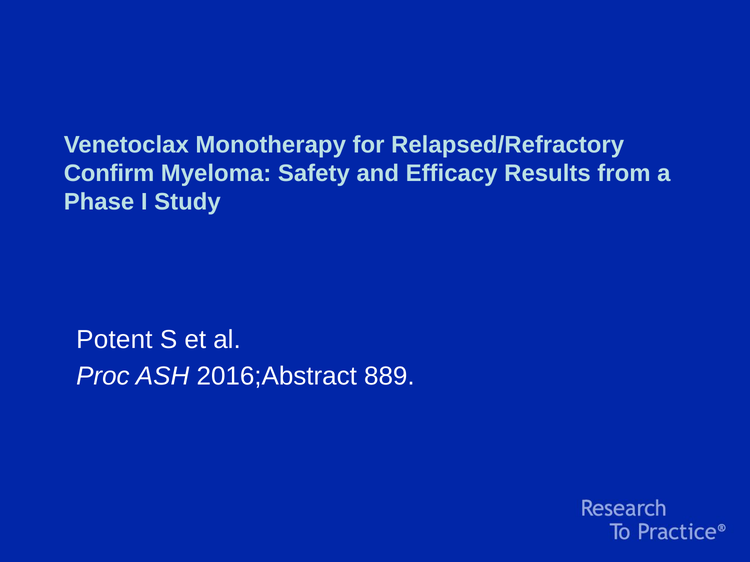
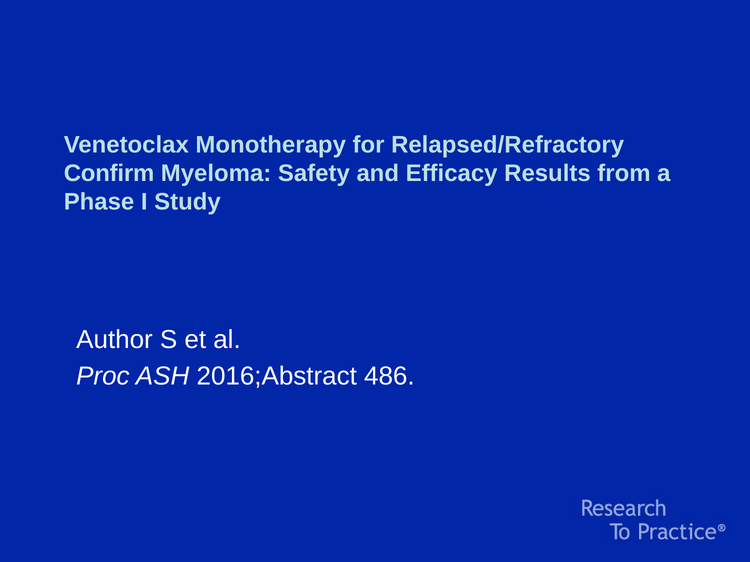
Potent: Potent -> Author (115, 340)
889: 889 -> 486 (389, 376)
